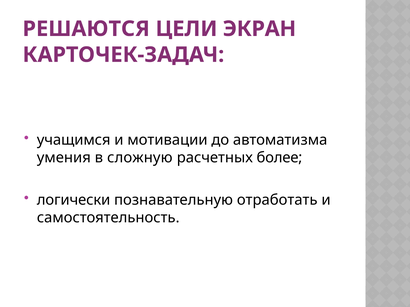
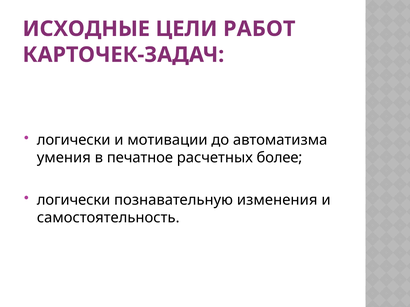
РЕШАЮТСЯ: РЕШАЮТСЯ -> ИСХОДНЫЕ (86, 29)
ЭКРАН: ЭКРАН -> РАБОТ (259, 29)
учащимся: учащимся -> логически (74, 140)
сложную: сложную -> печатное (140, 158)
отработать: отработать -> изменения (277, 200)
